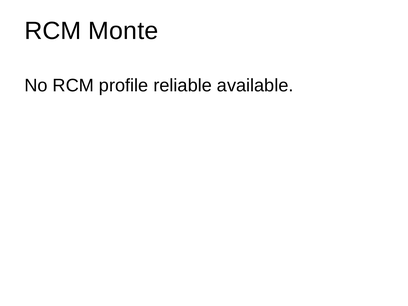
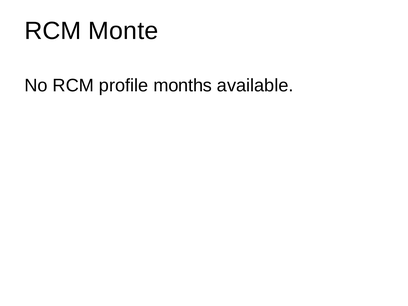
reliable: reliable -> months (183, 86)
